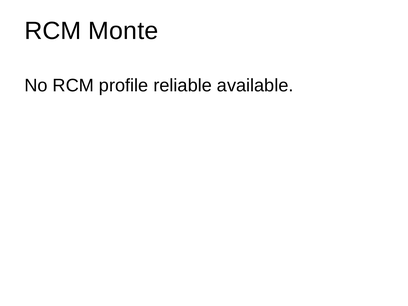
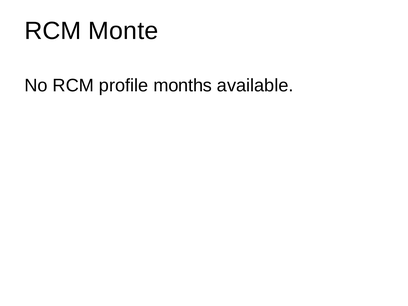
reliable: reliable -> months (183, 86)
